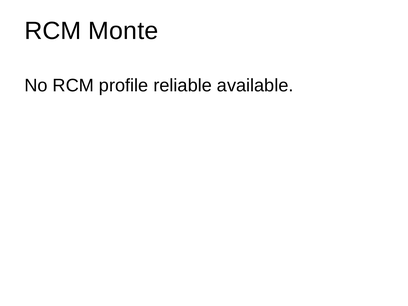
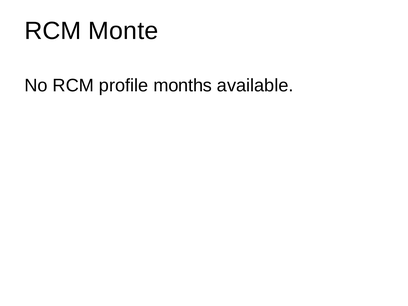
reliable: reliable -> months (183, 86)
